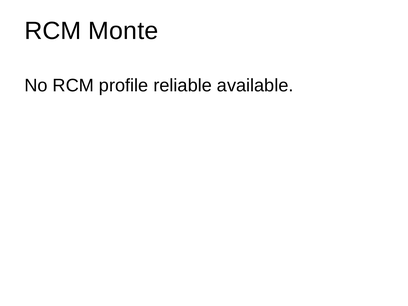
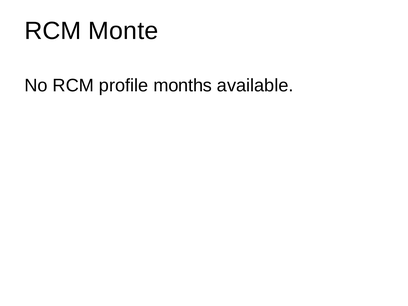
reliable: reliable -> months (183, 86)
